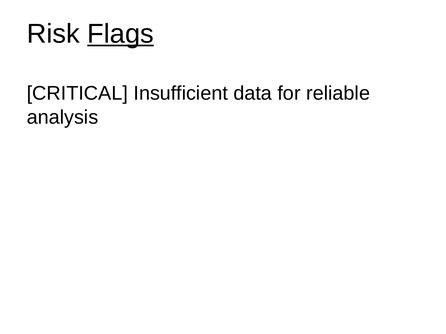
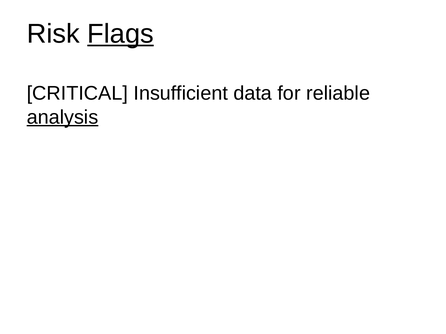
analysis underline: none -> present (63, 117)
